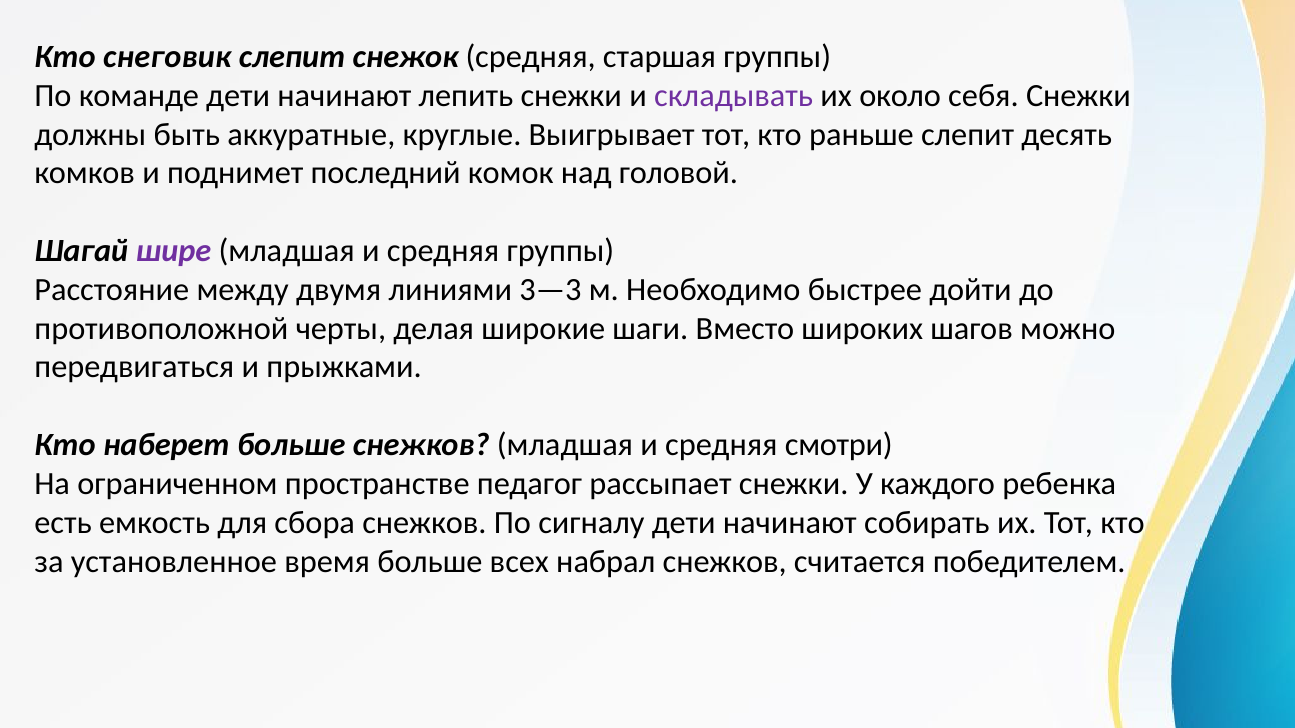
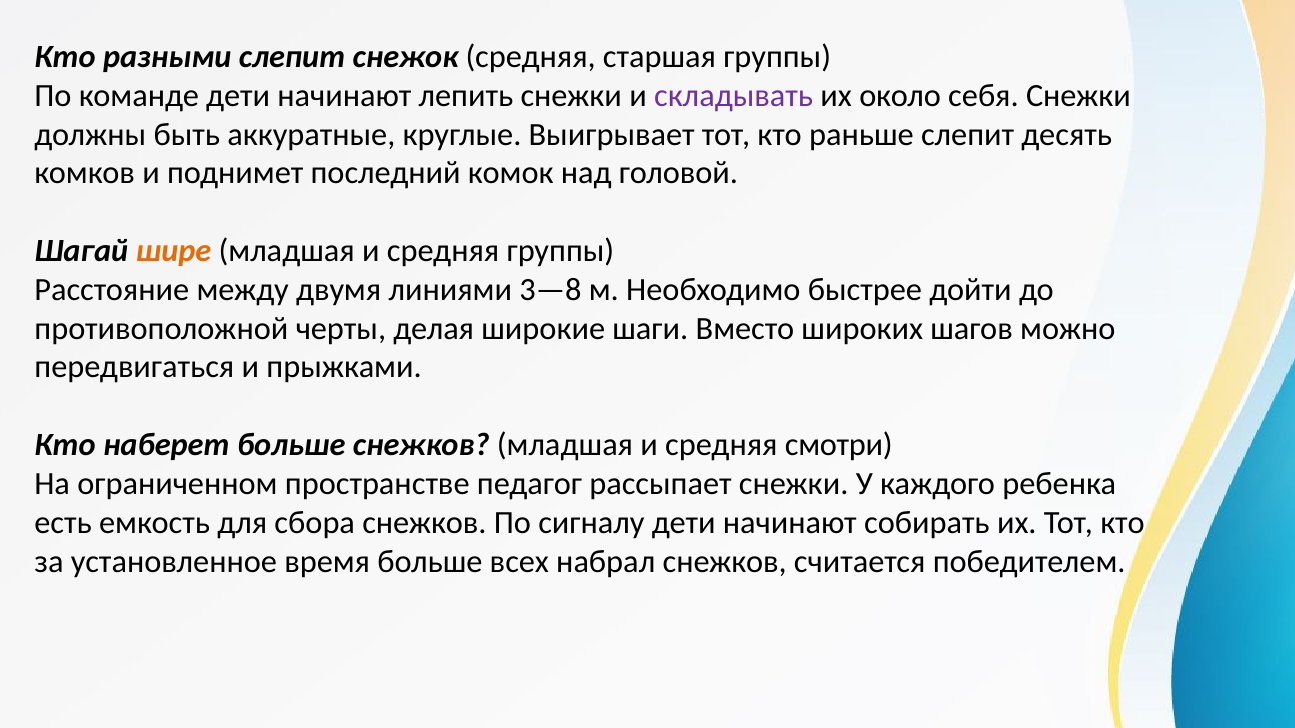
снеговик: снеговик -> разными (167, 57)
шире colour: purple -> orange (173, 251)
3—3: 3—3 -> 3—8 (550, 290)
